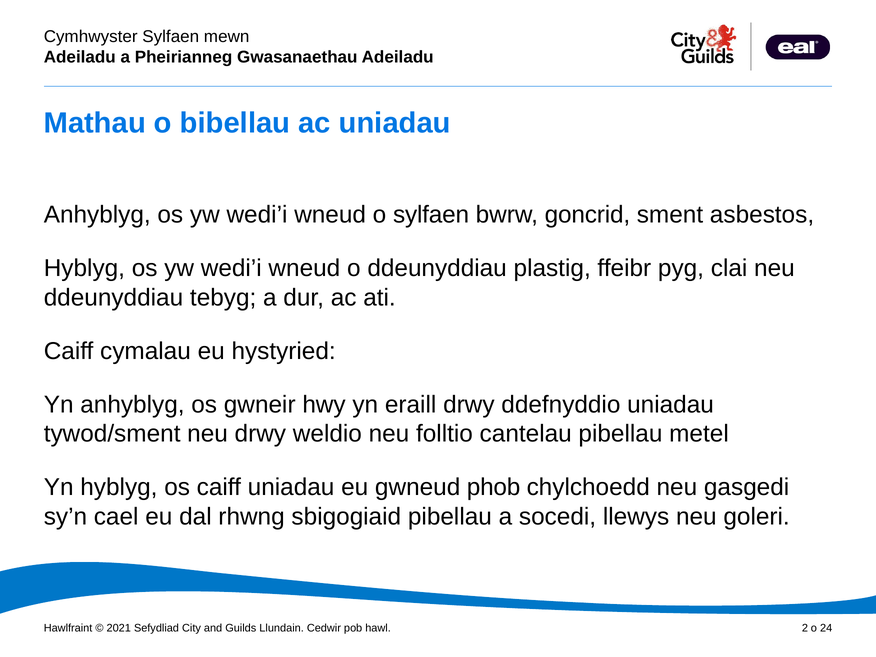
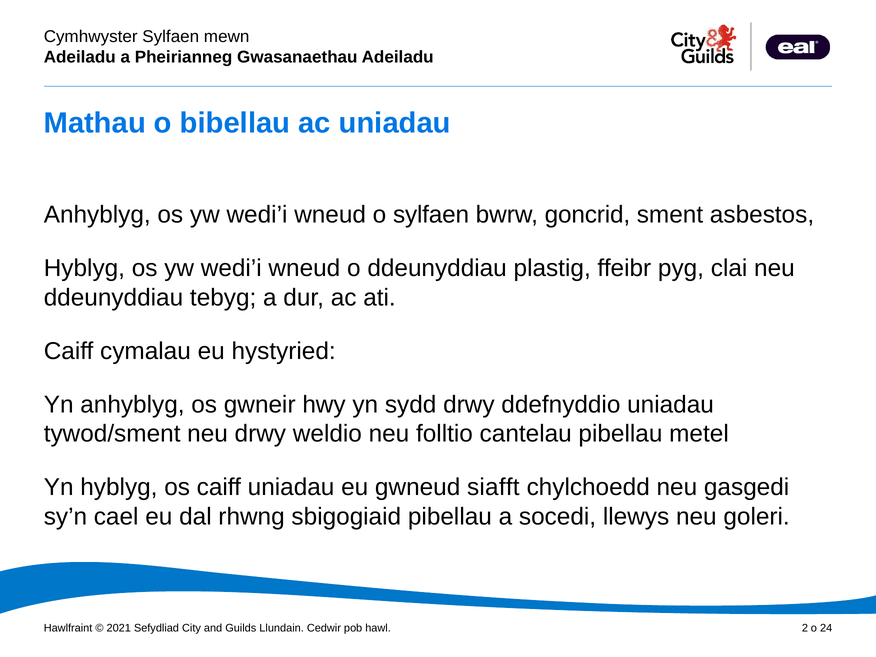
eraill: eraill -> sydd (411, 405)
phob: phob -> siafft (493, 487)
